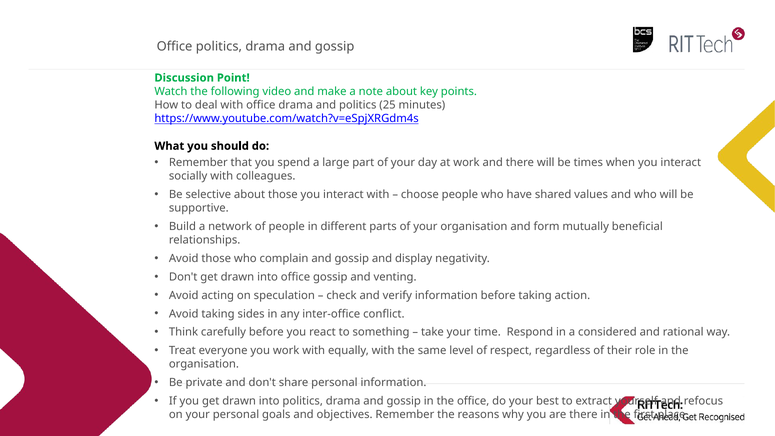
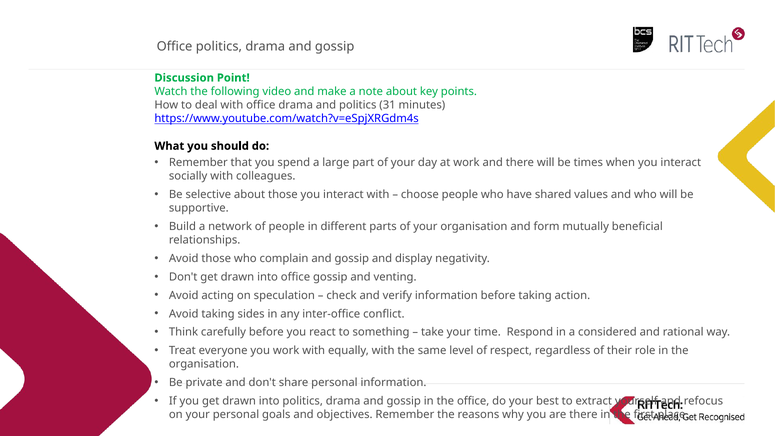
25: 25 -> 31 (388, 105)
